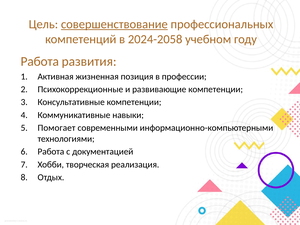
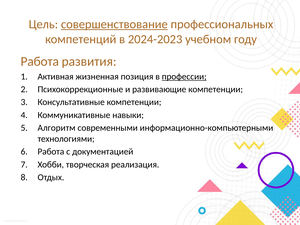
2024-2058: 2024-2058 -> 2024-2023 (155, 39)
профессии underline: none -> present (184, 77)
Помогает: Помогает -> Алгоритм (57, 128)
